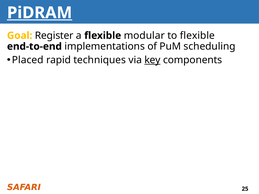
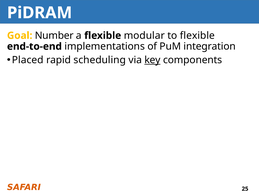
PiDRAM underline: present -> none (40, 13)
Register: Register -> Number (54, 36)
scheduling: scheduling -> integration (210, 46)
techniques: techniques -> scheduling (100, 60)
